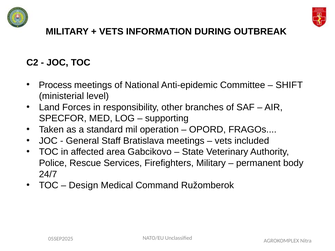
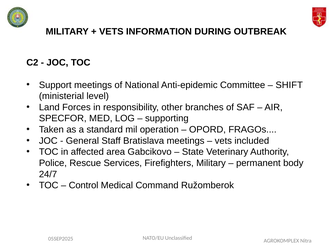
Process: Process -> Support (55, 85)
Design: Design -> Control (84, 186)
